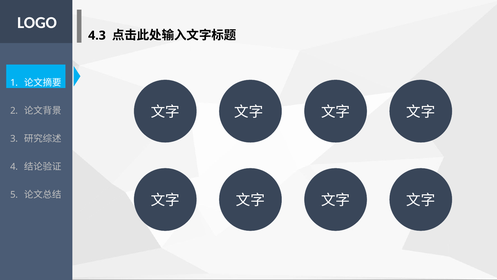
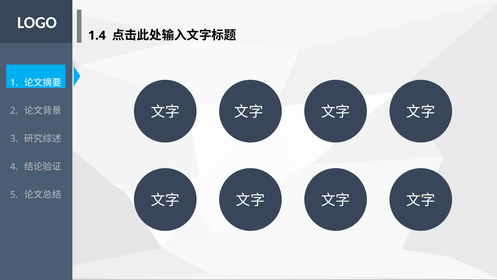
4.3: 4.3 -> 1.4 (97, 35)
